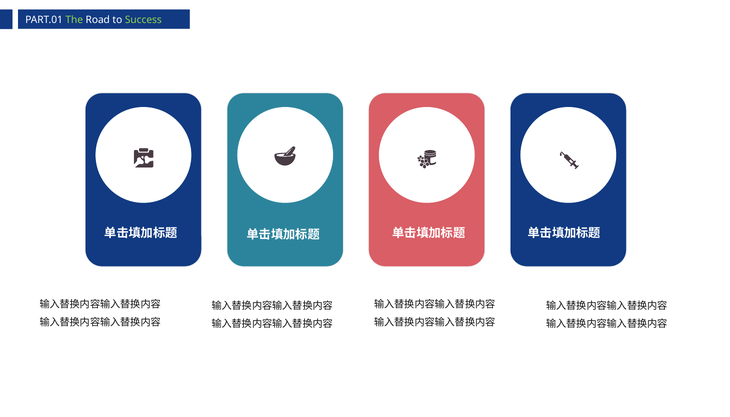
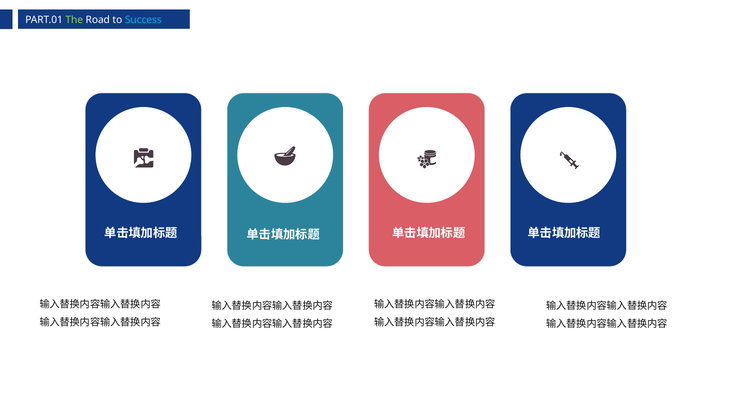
Success colour: light green -> light blue (143, 20)
